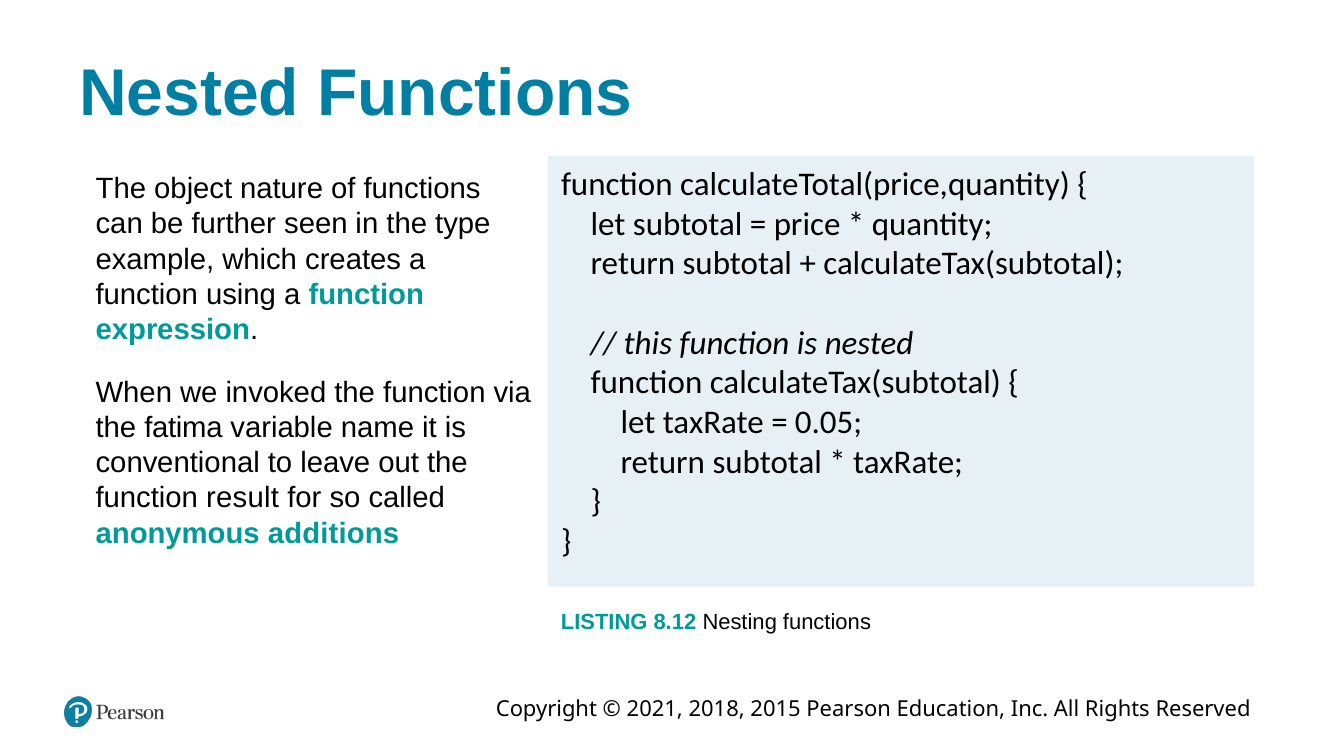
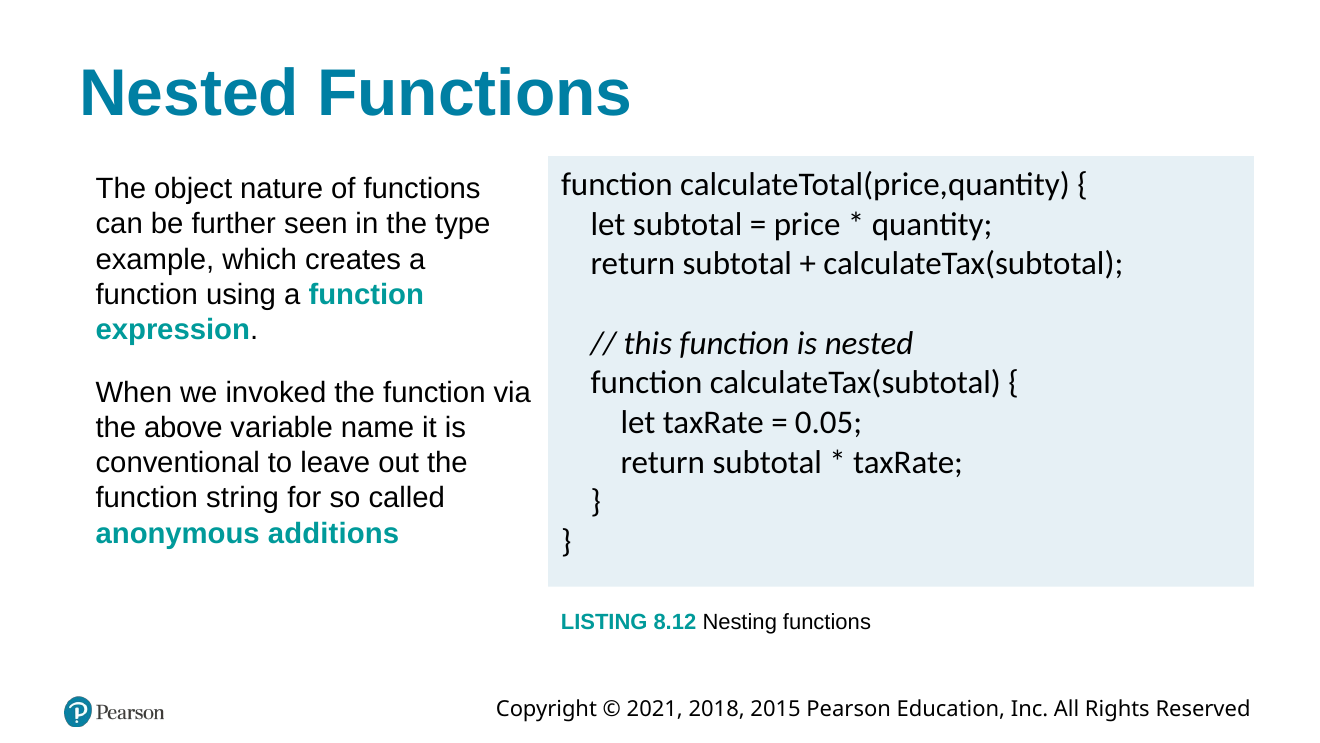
fatima: fatima -> above (183, 427)
result: result -> string (243, 498)
